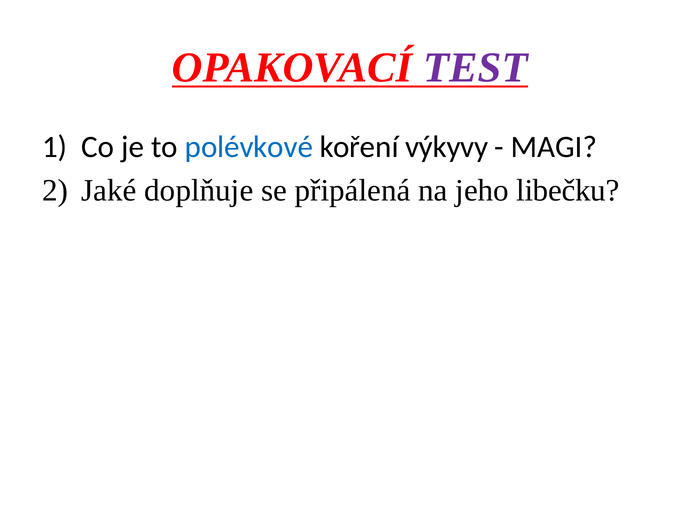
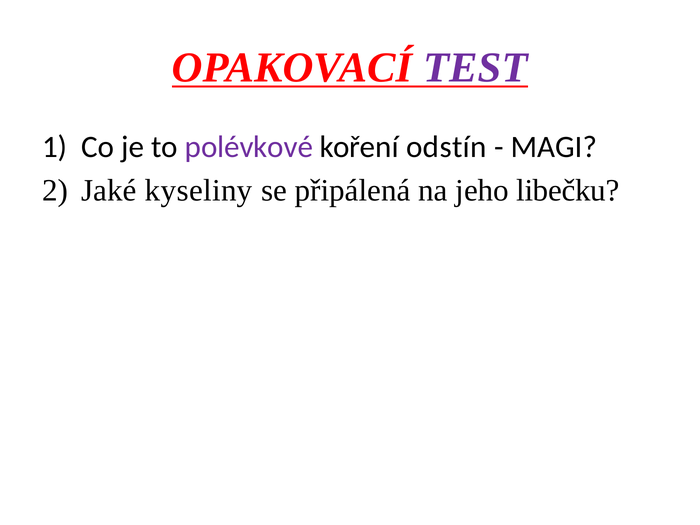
polévkové colour: blue -> purple (249, 147)
výkyvy: výkyvy -> odstín (446, 147)
doplňuje: doplňuje -> kyseliny (199, 190)
